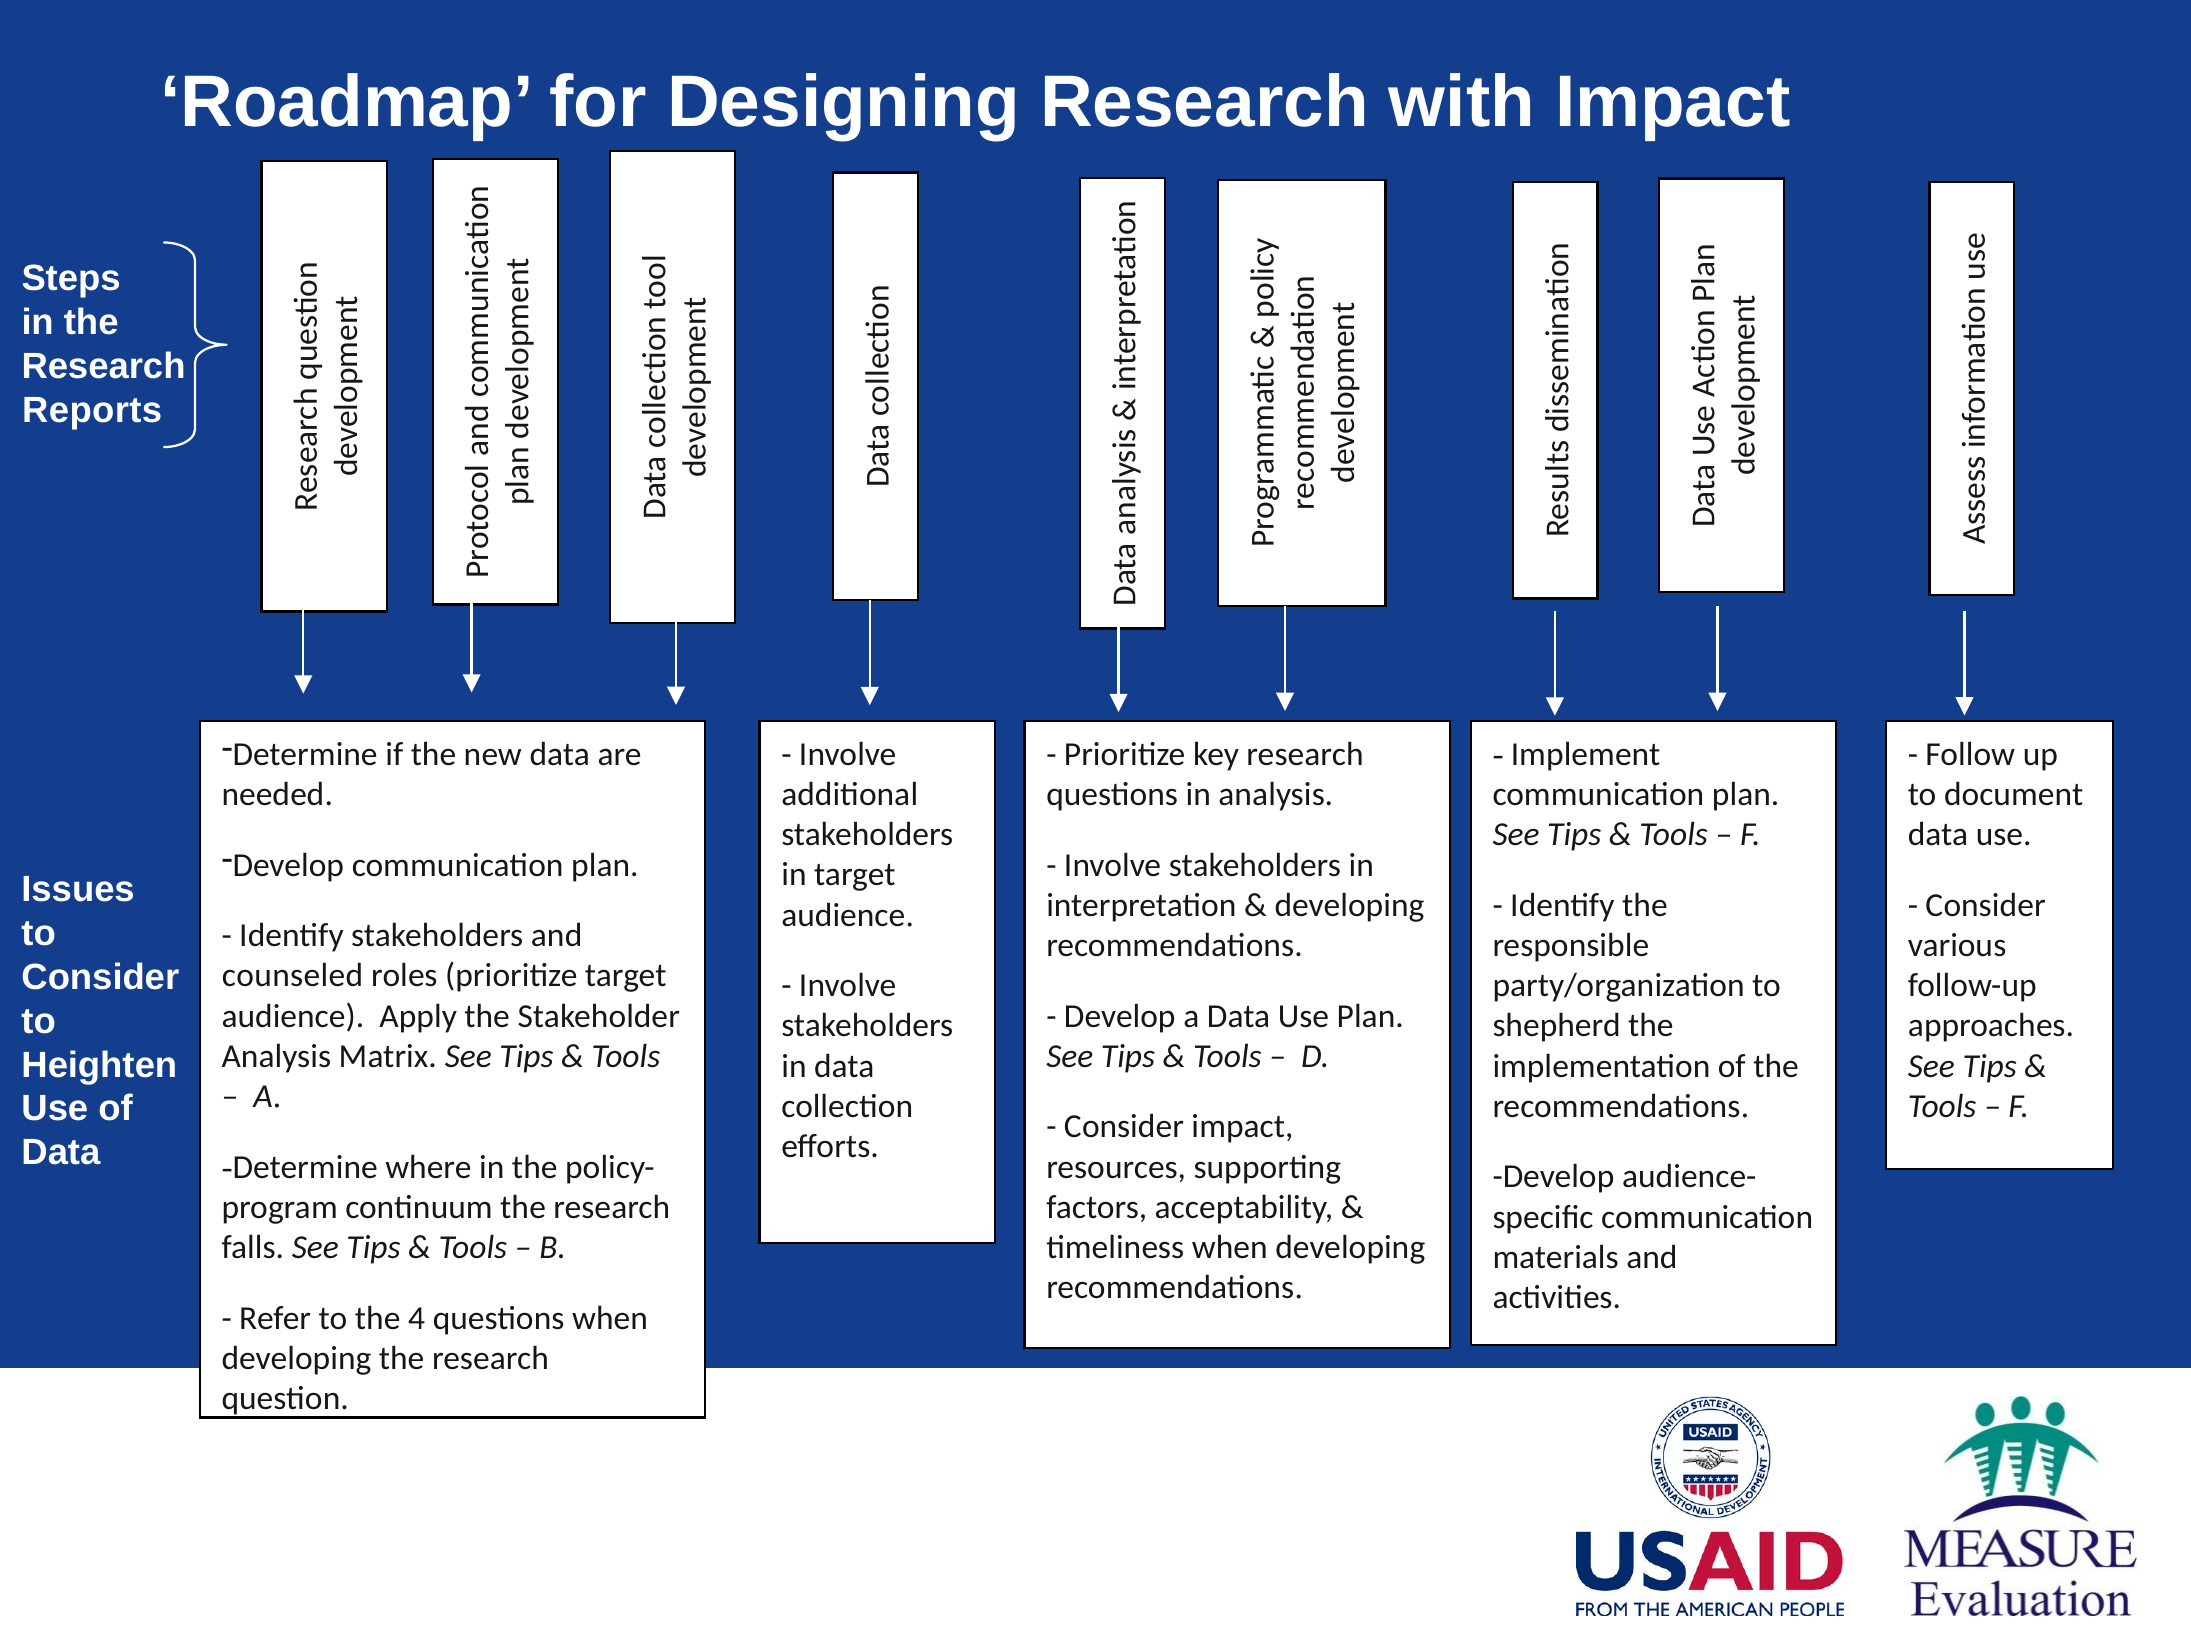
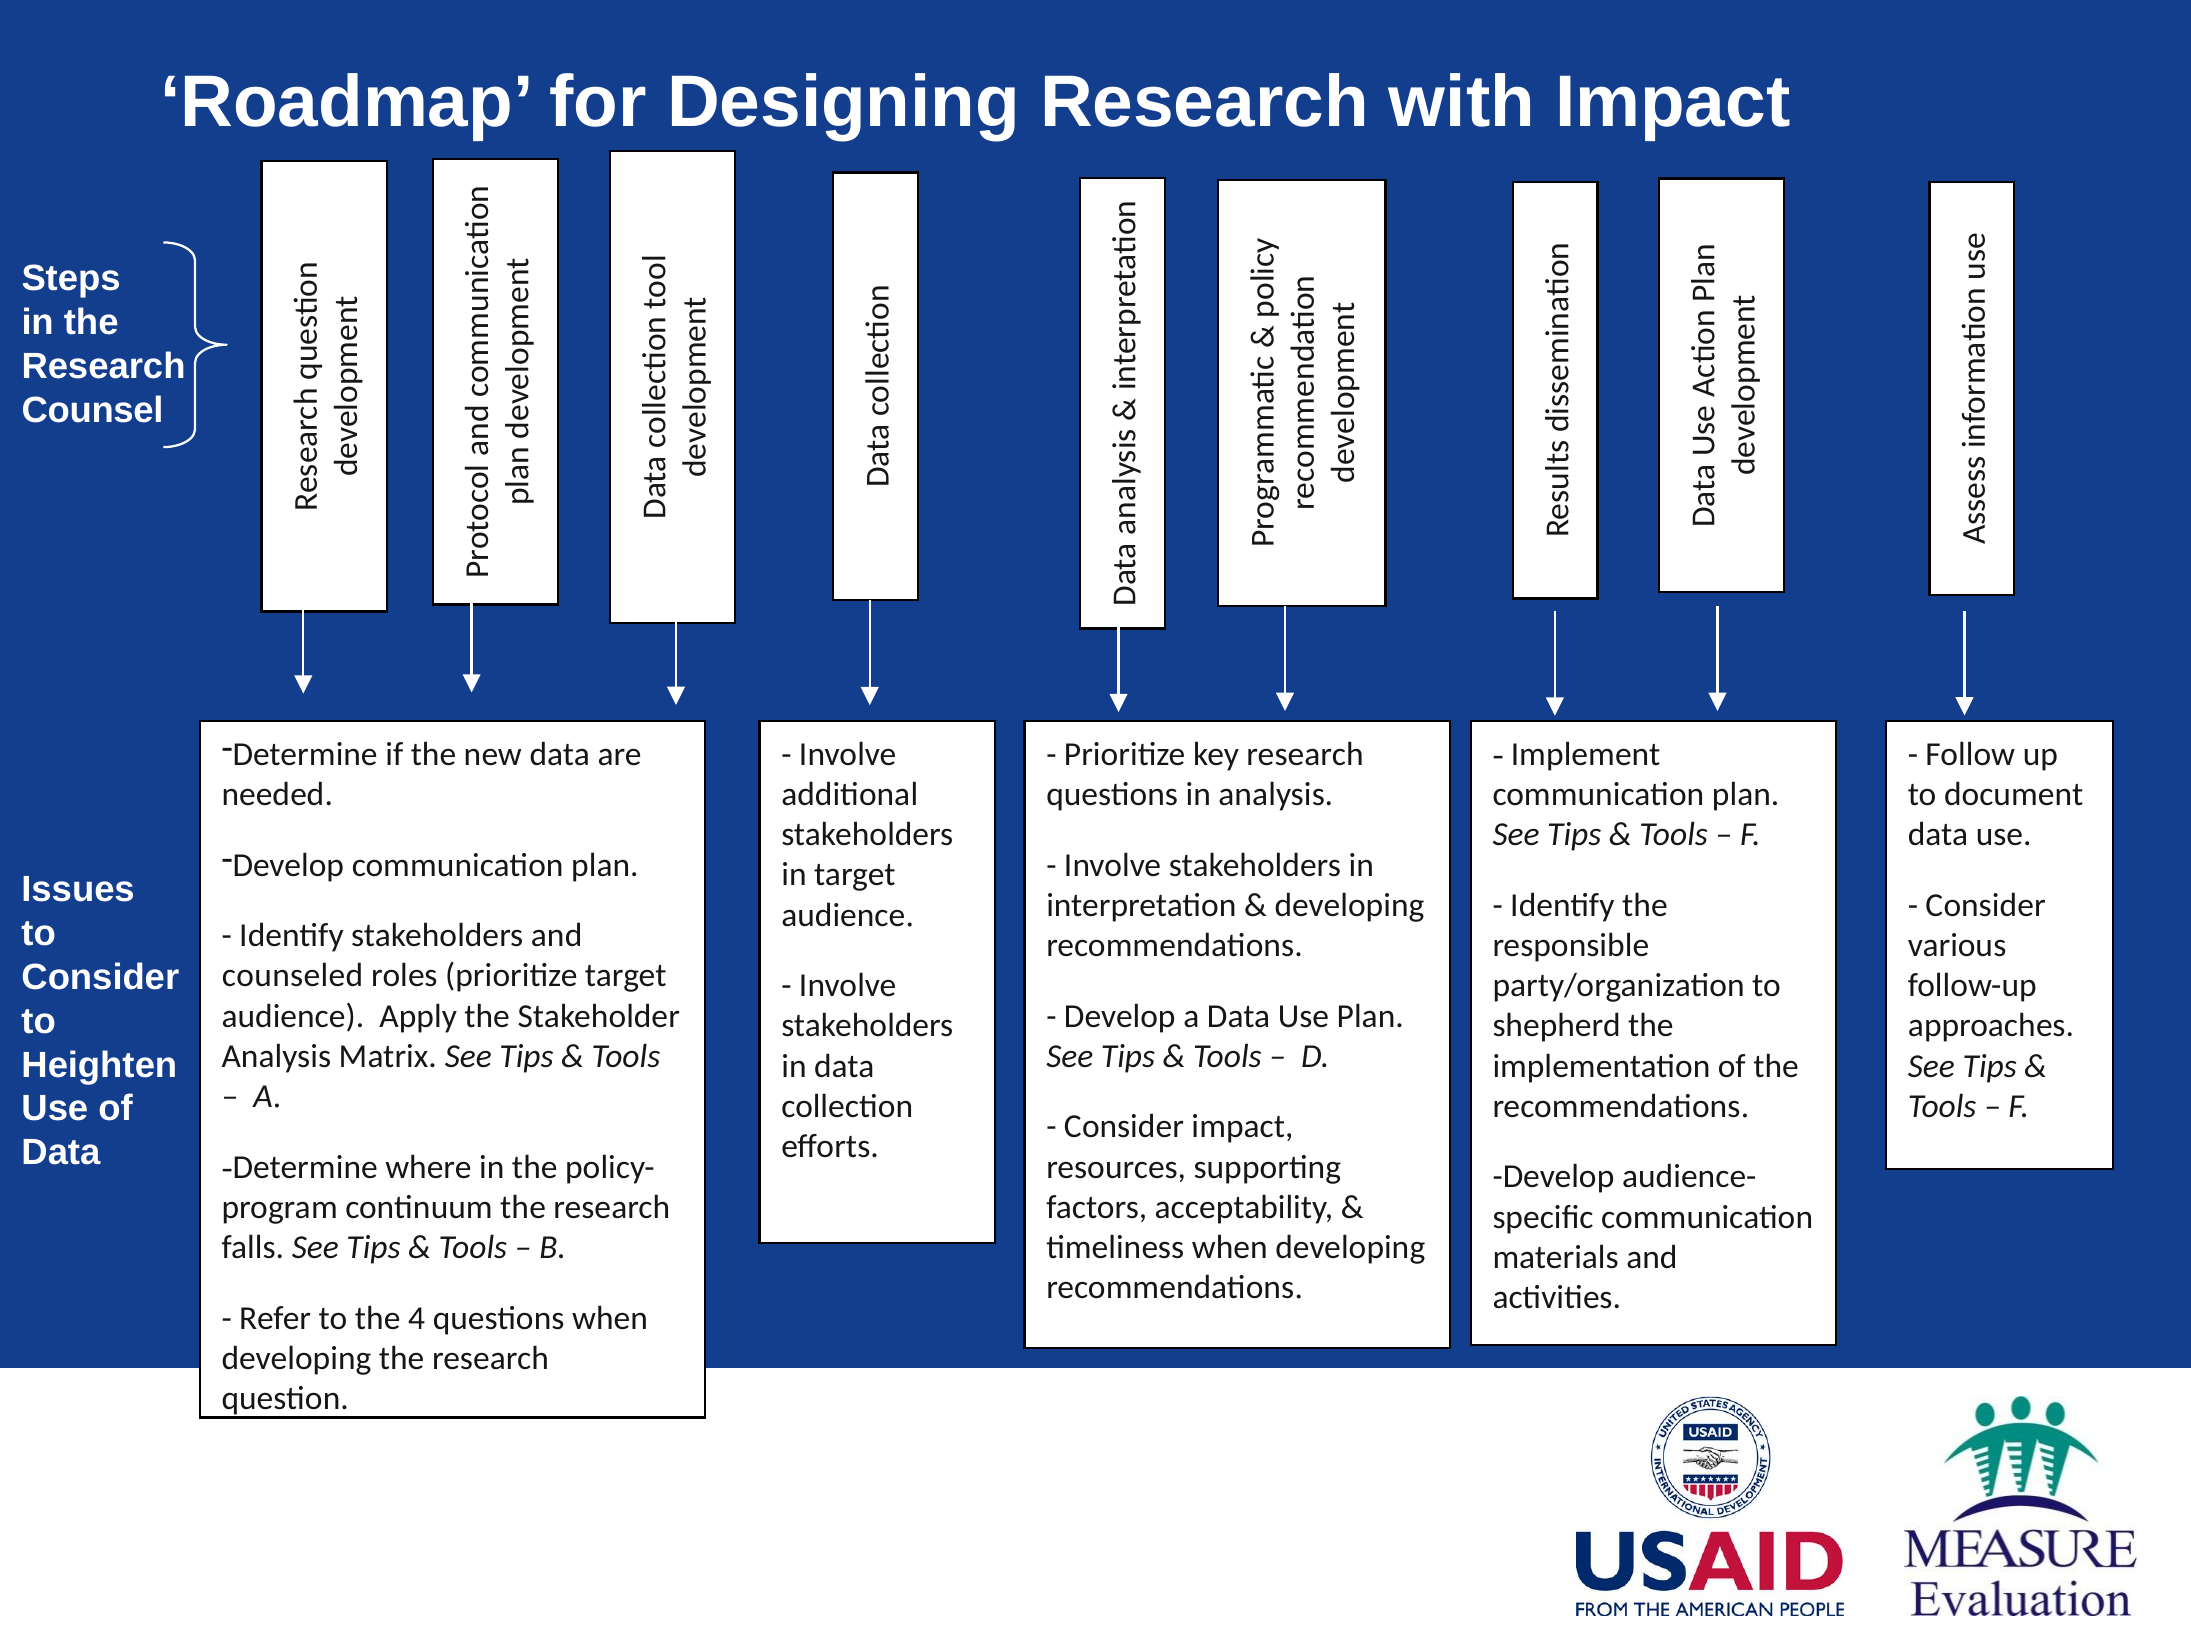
Reports: Reports -> Counsel (93, 410)
